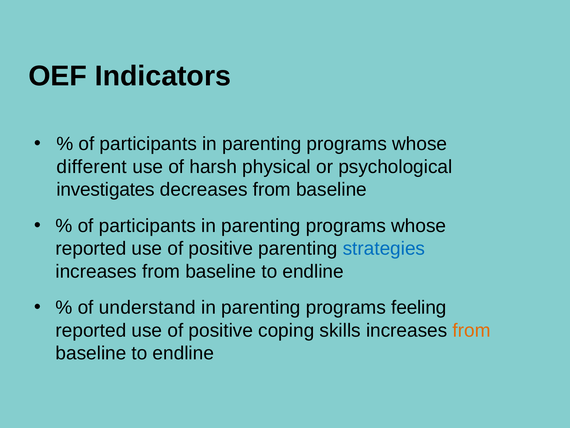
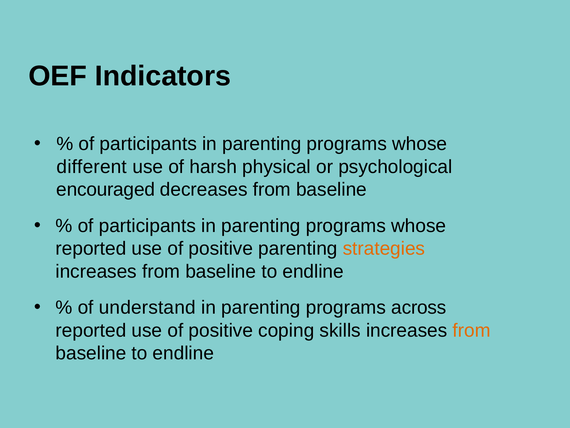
investigates: investigates -> encouraged (106, 189)
strategies colour: blue -> orange (384, 248)
feeling: feeling -> across (419, 307)
